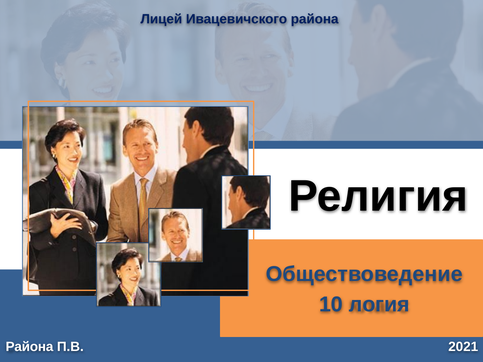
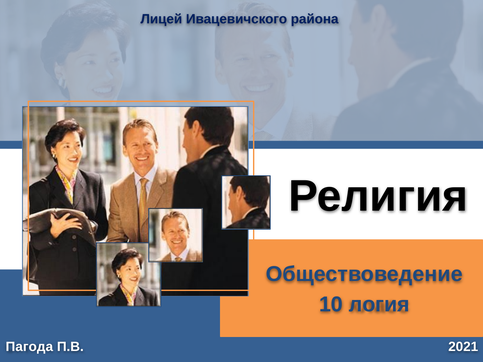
Района: Района -> Пагода (29, 347)
